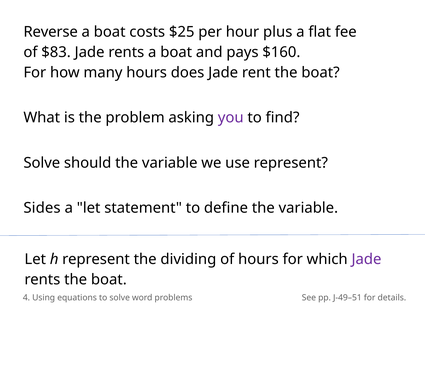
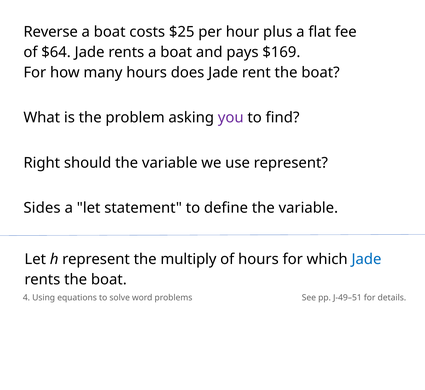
$83: $83 -> $64 (56, 52)
$160: $160 -> $169 (281, 52)
Solve: Solve -> Right (42, 163)
dividing: dividing -> multiply (188, 259)
Jade colour: purple -> blue (366, 259)
